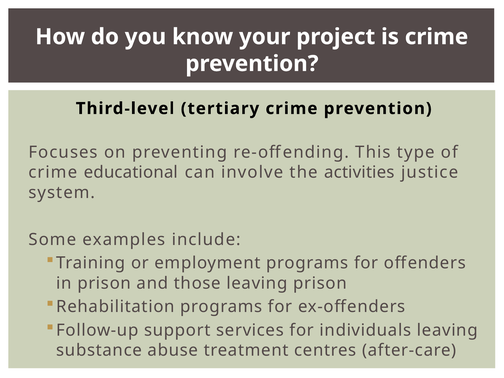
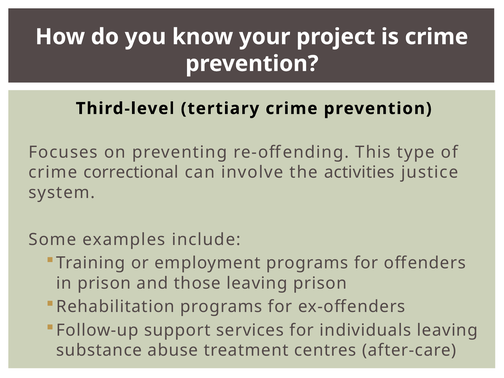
educational: educational -> correctional (131, 172)
